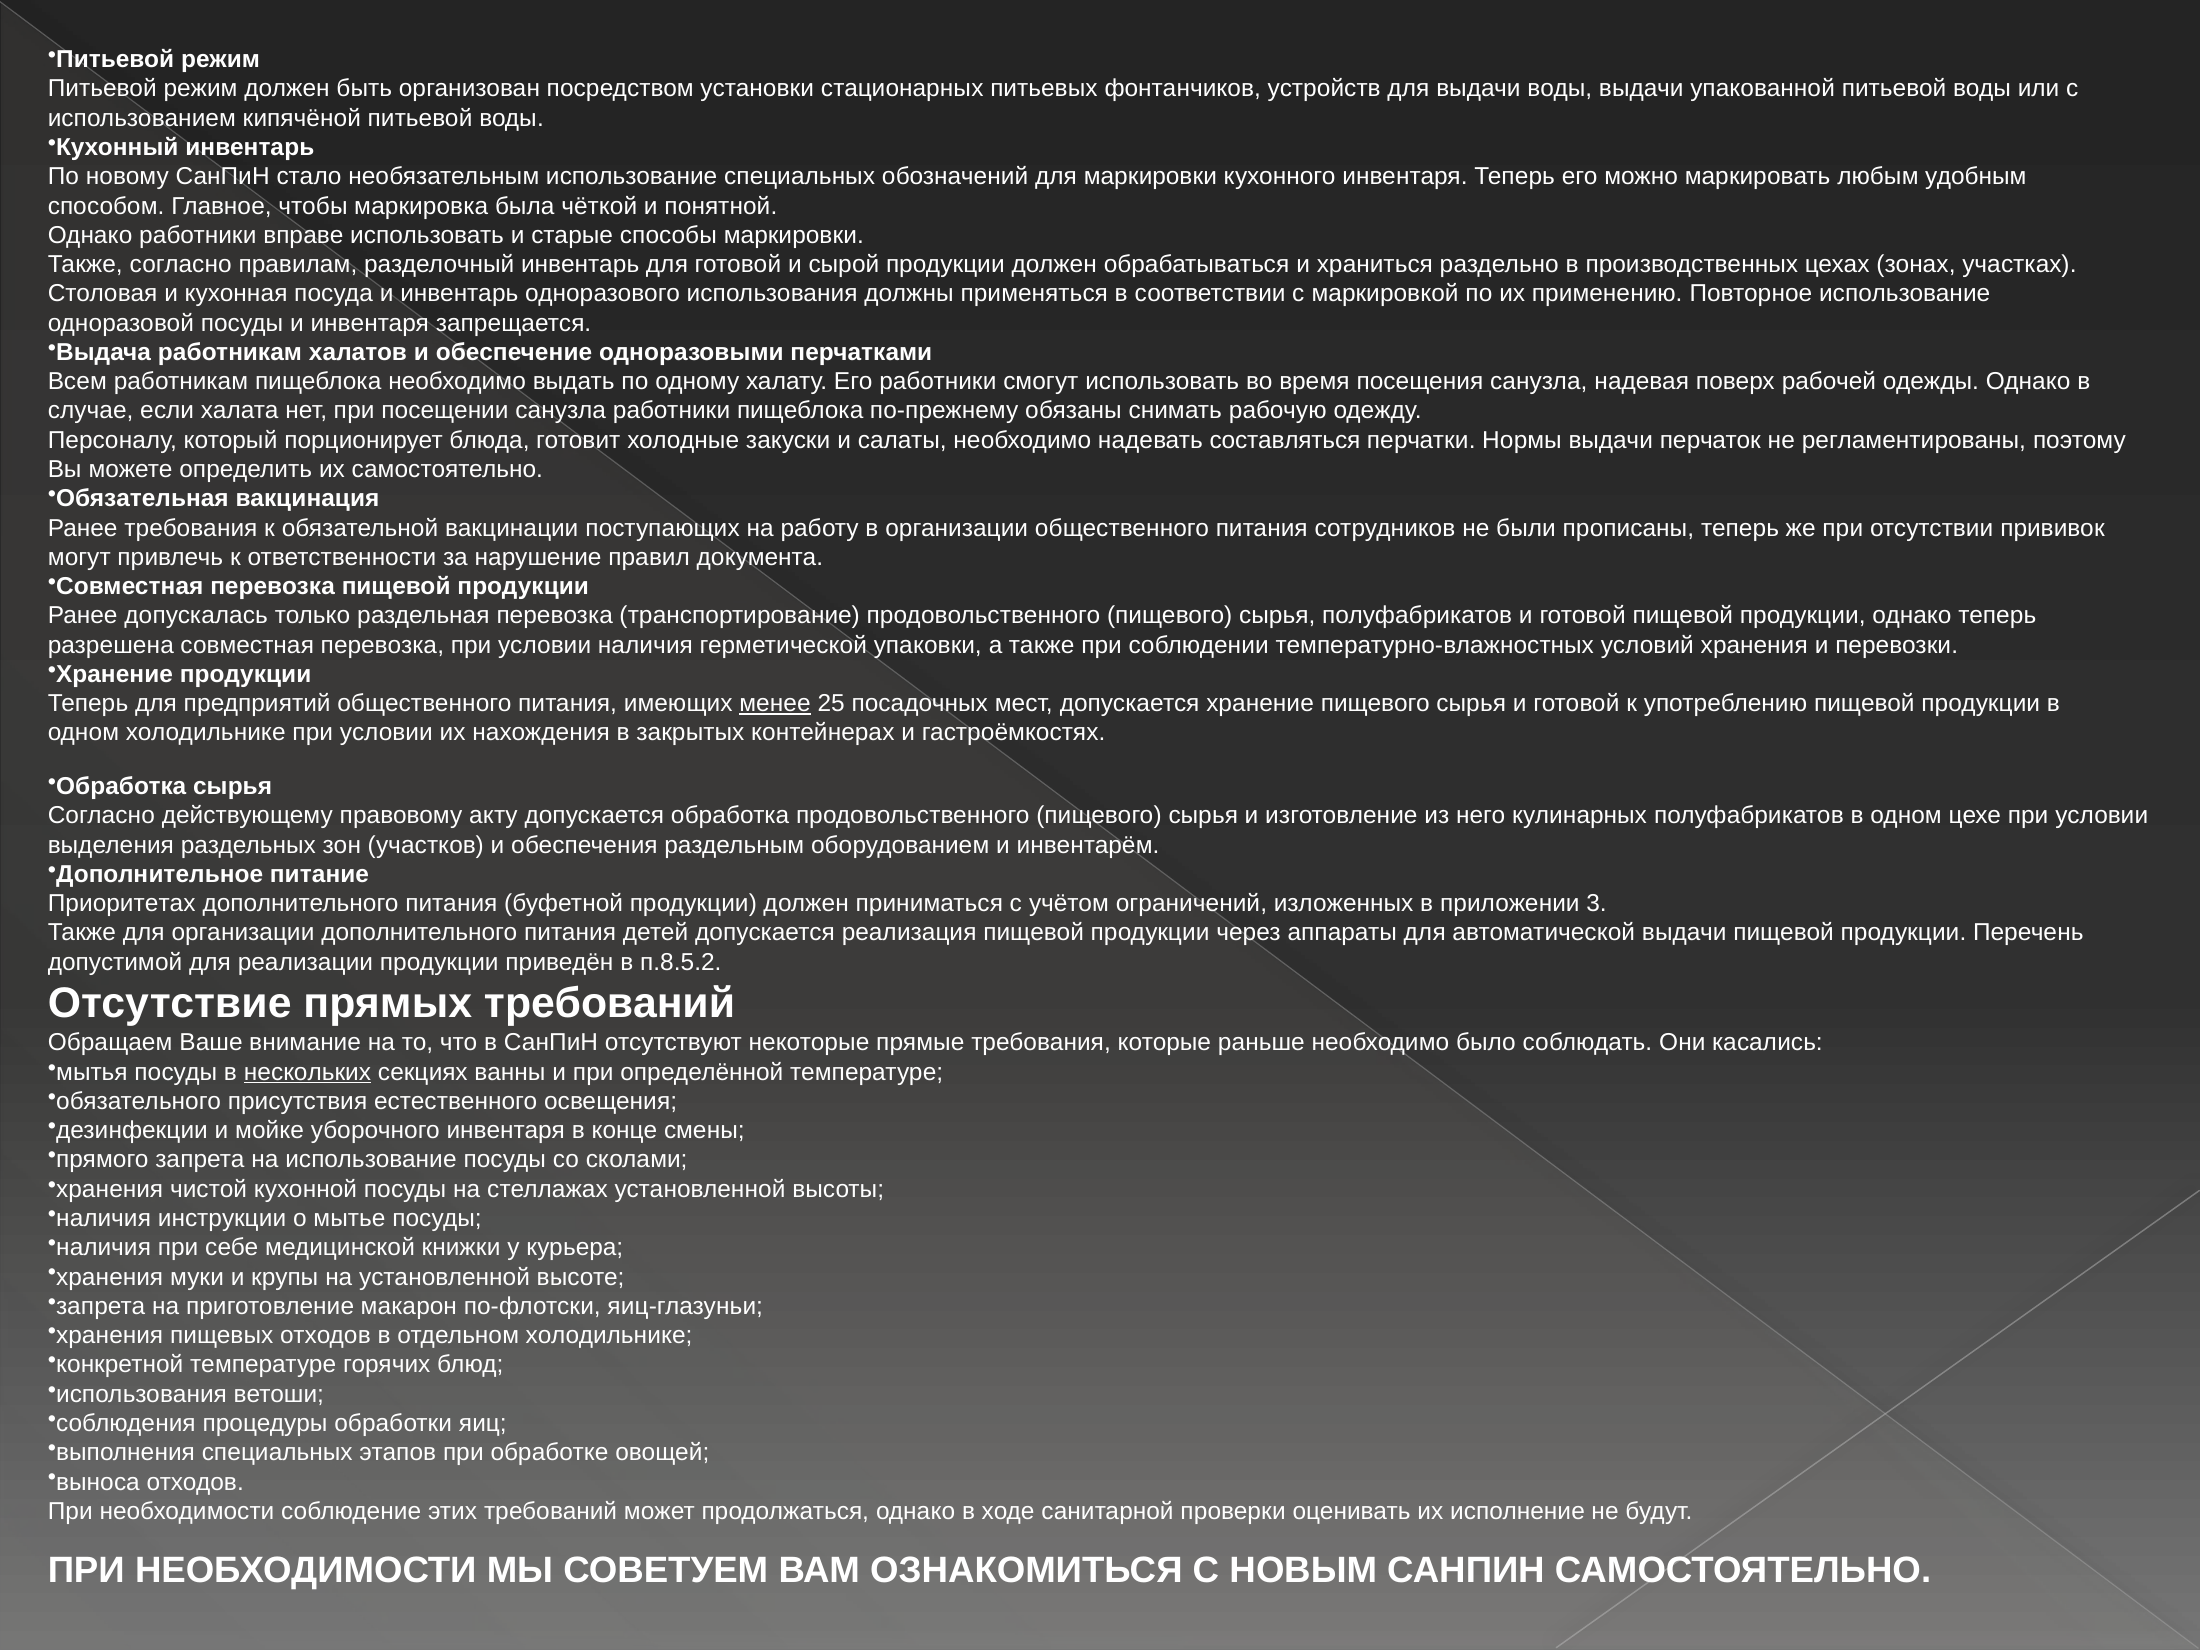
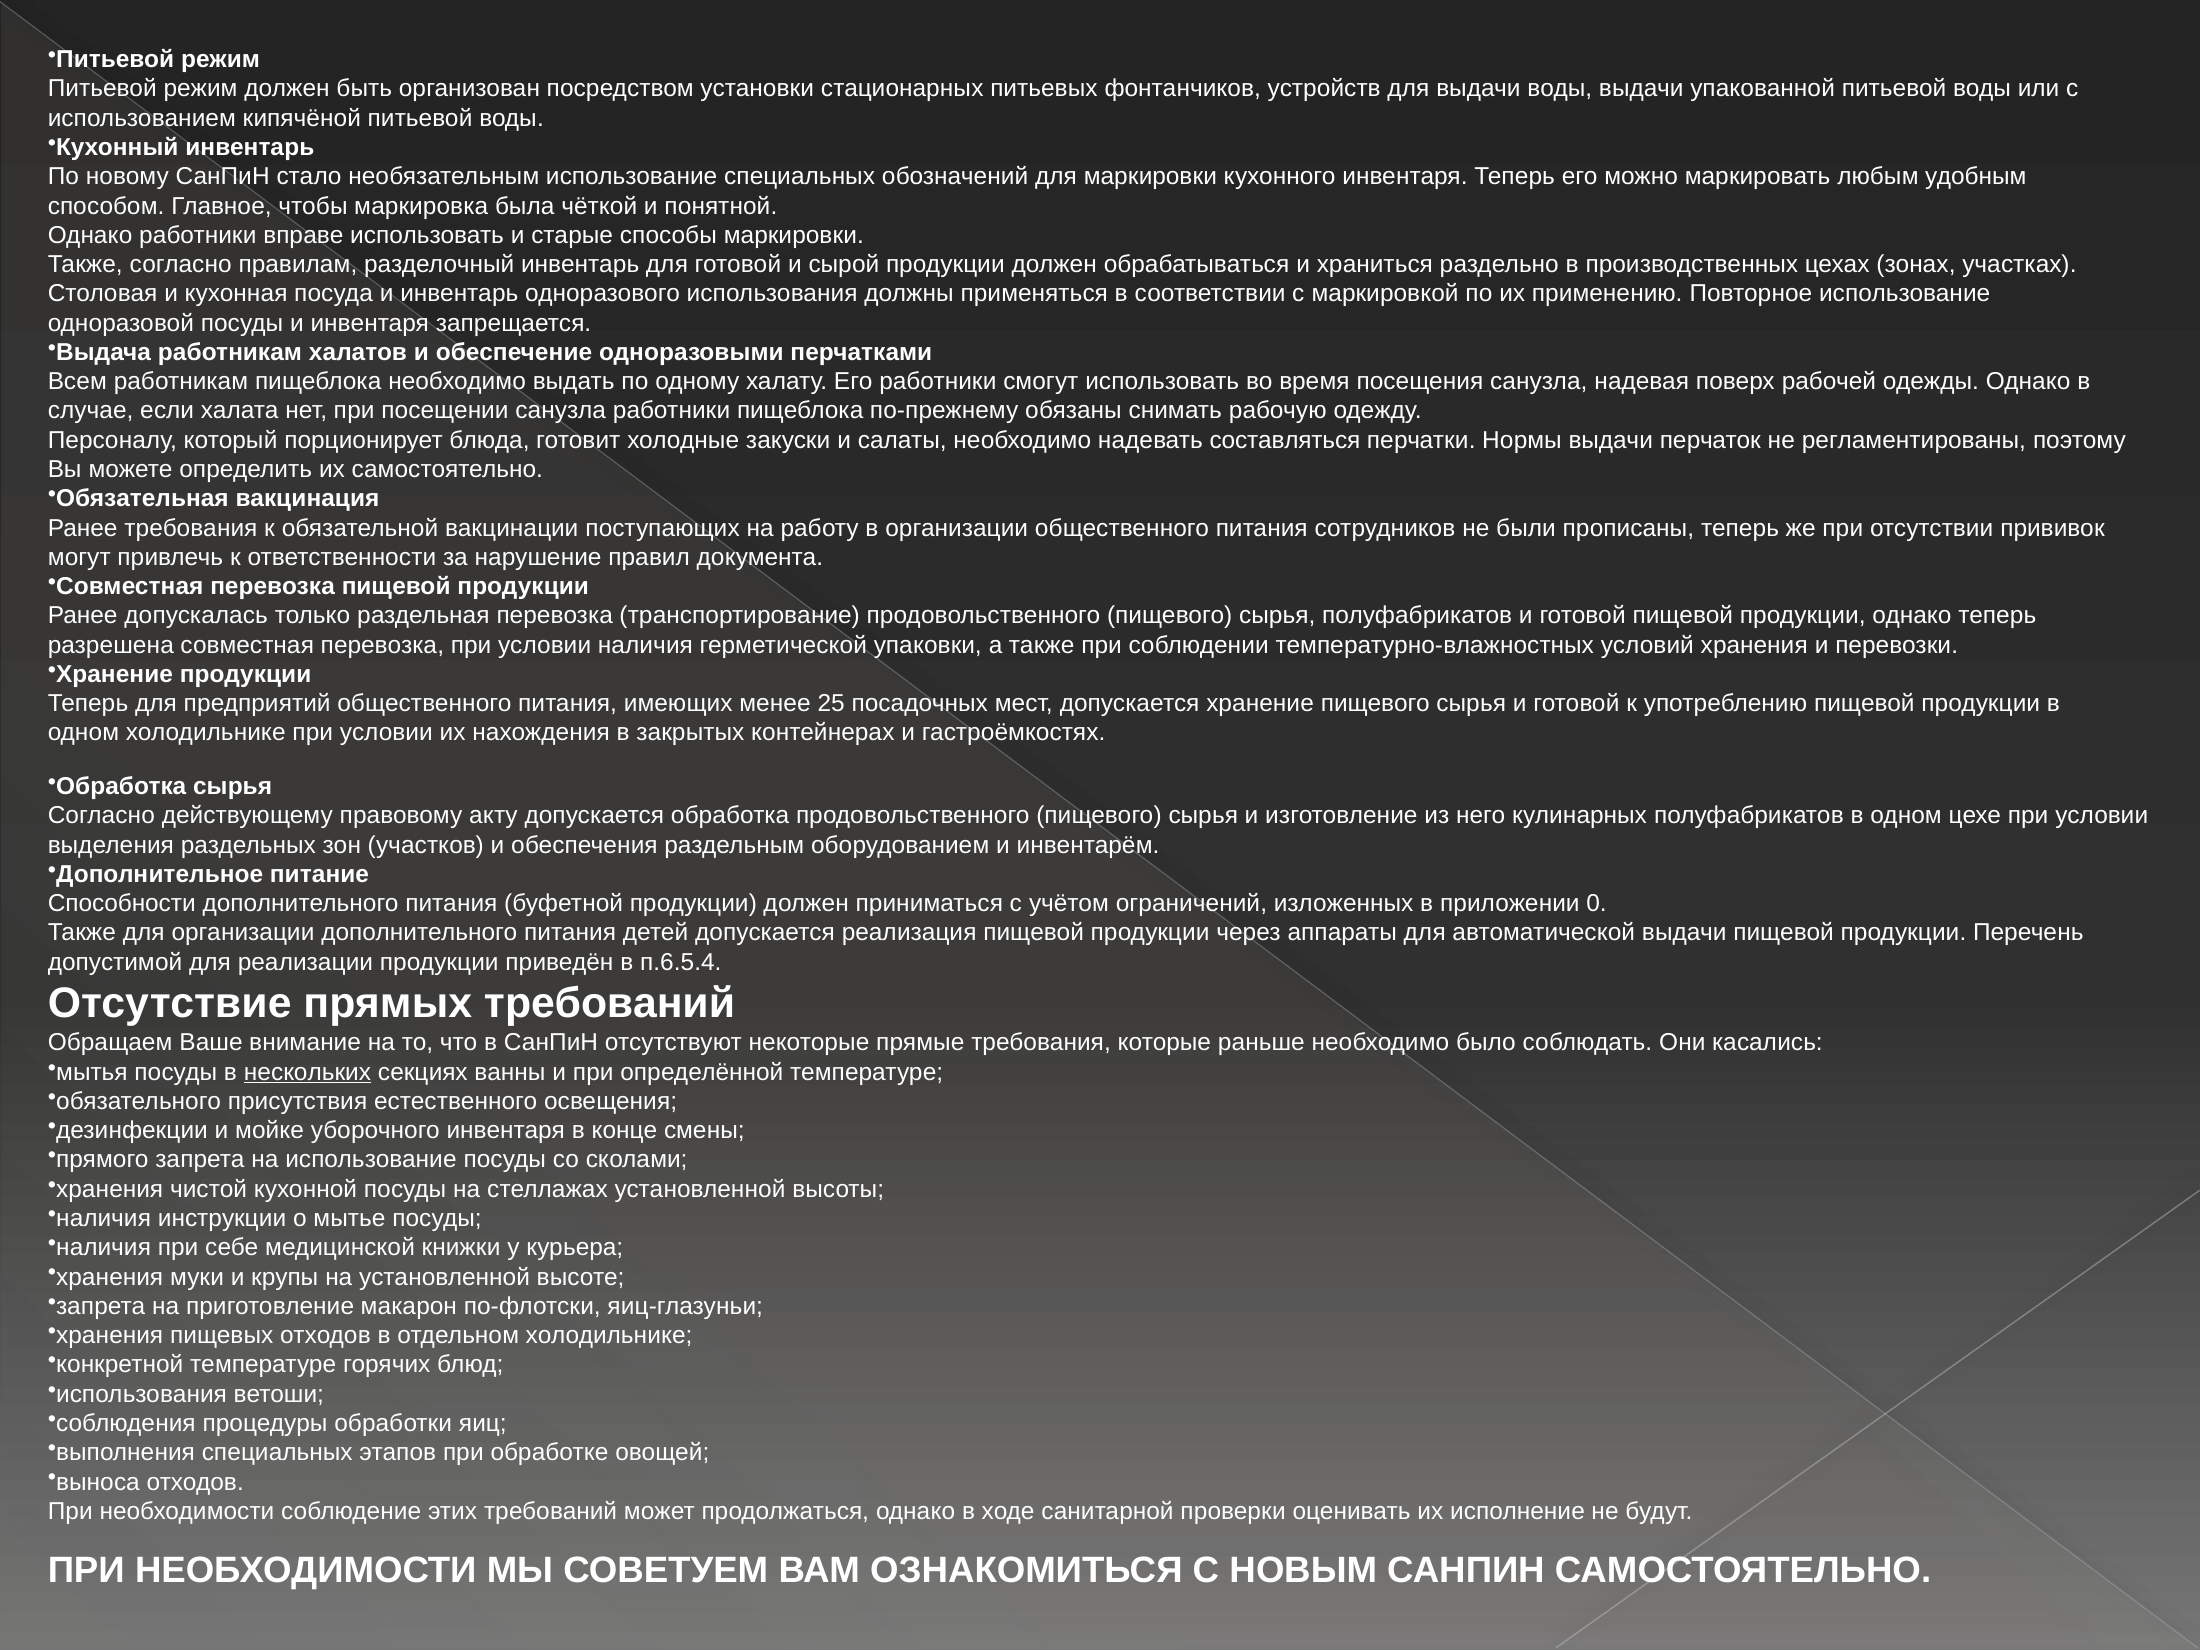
менее underline: present -> none (775, 704)
Приоритетах: Приоритетах -> Способности (122, 904)
3: 3 -> 0 (1597, 904)
п.8.5.2: п.8.5.2 -> п.6.5.4 (681, 962)
